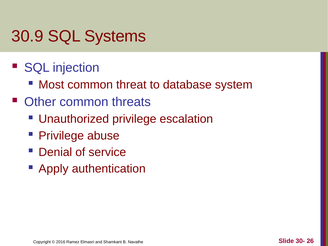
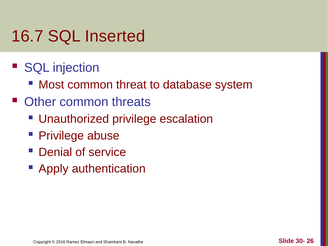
30.9: 30.9 -> 16.7 (27, 36)
Systems: Systems -> Inserted (115, 36)
